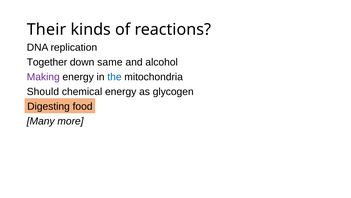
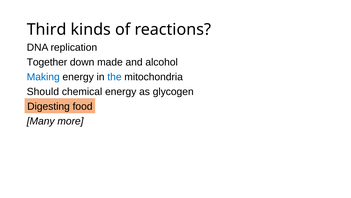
Their: Their -> Third (47, 29)
same: same -> made (110, 62)
Making colour: purple -> blue (43, 77)
